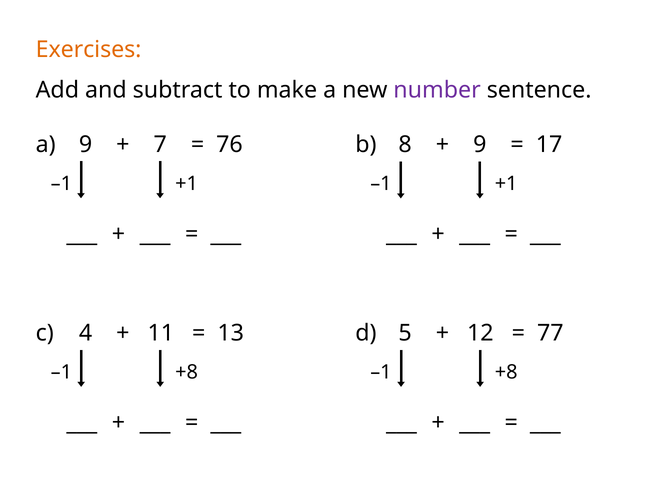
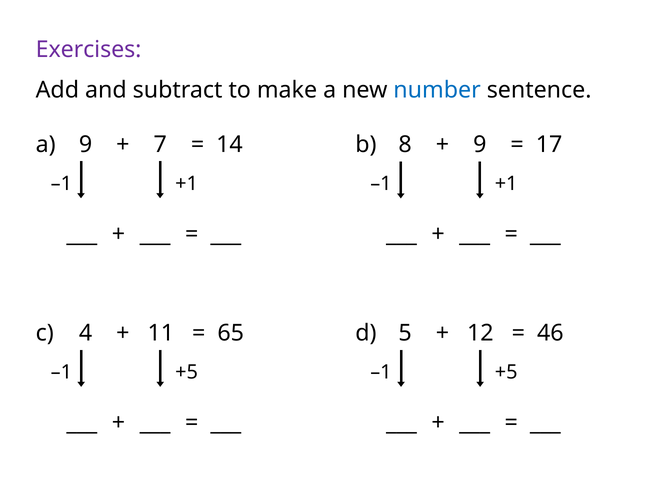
Exercises colour: orange -> purple (89, 50)
number colour: purple -> blue (437, 90)
76: 76 -> 14 (230, 145)
13: 13 -> 65 (231, 333)
77: 77 -> 46 (550, 333)
+8: +8 -> +5 (187, 372)
+8: +8 -> +5 (506, 372)
